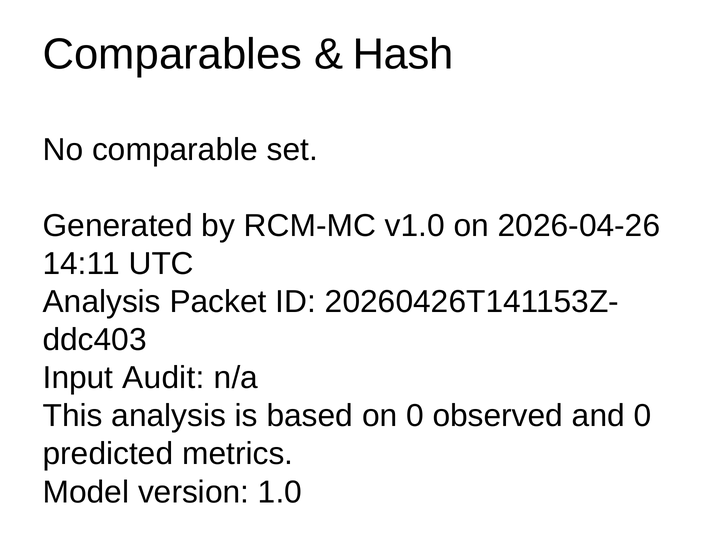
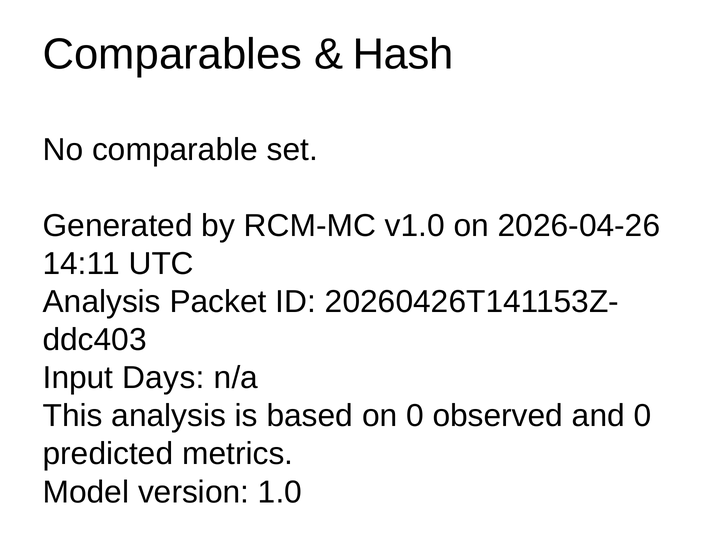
Audit: Audit -> Days (163, 378)
